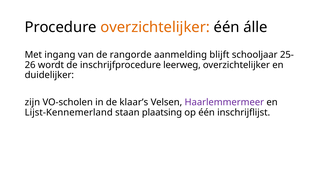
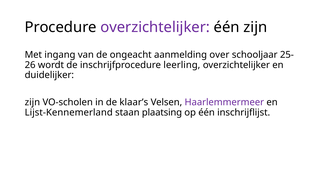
overzichtelijker colour: orange -> purple (155, 27)
één álle: álle -> zijn (255, 27)
rangorde: rangorde -> ongeacht (131, 55)
blijft: blijft -> over (219, 55)
leerweg: leerweg -> leerling (182, 65)
